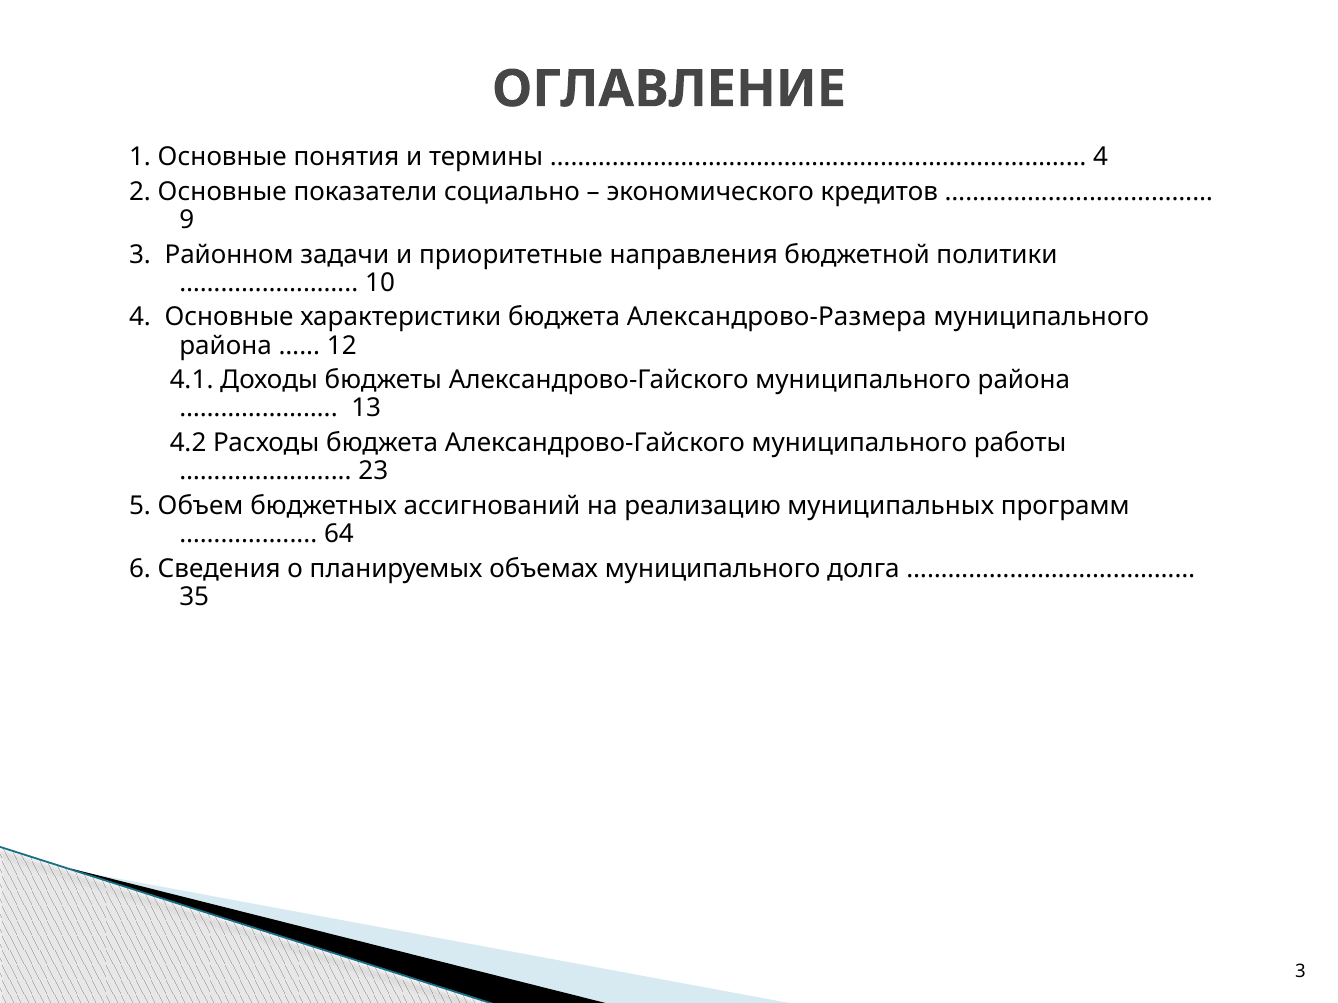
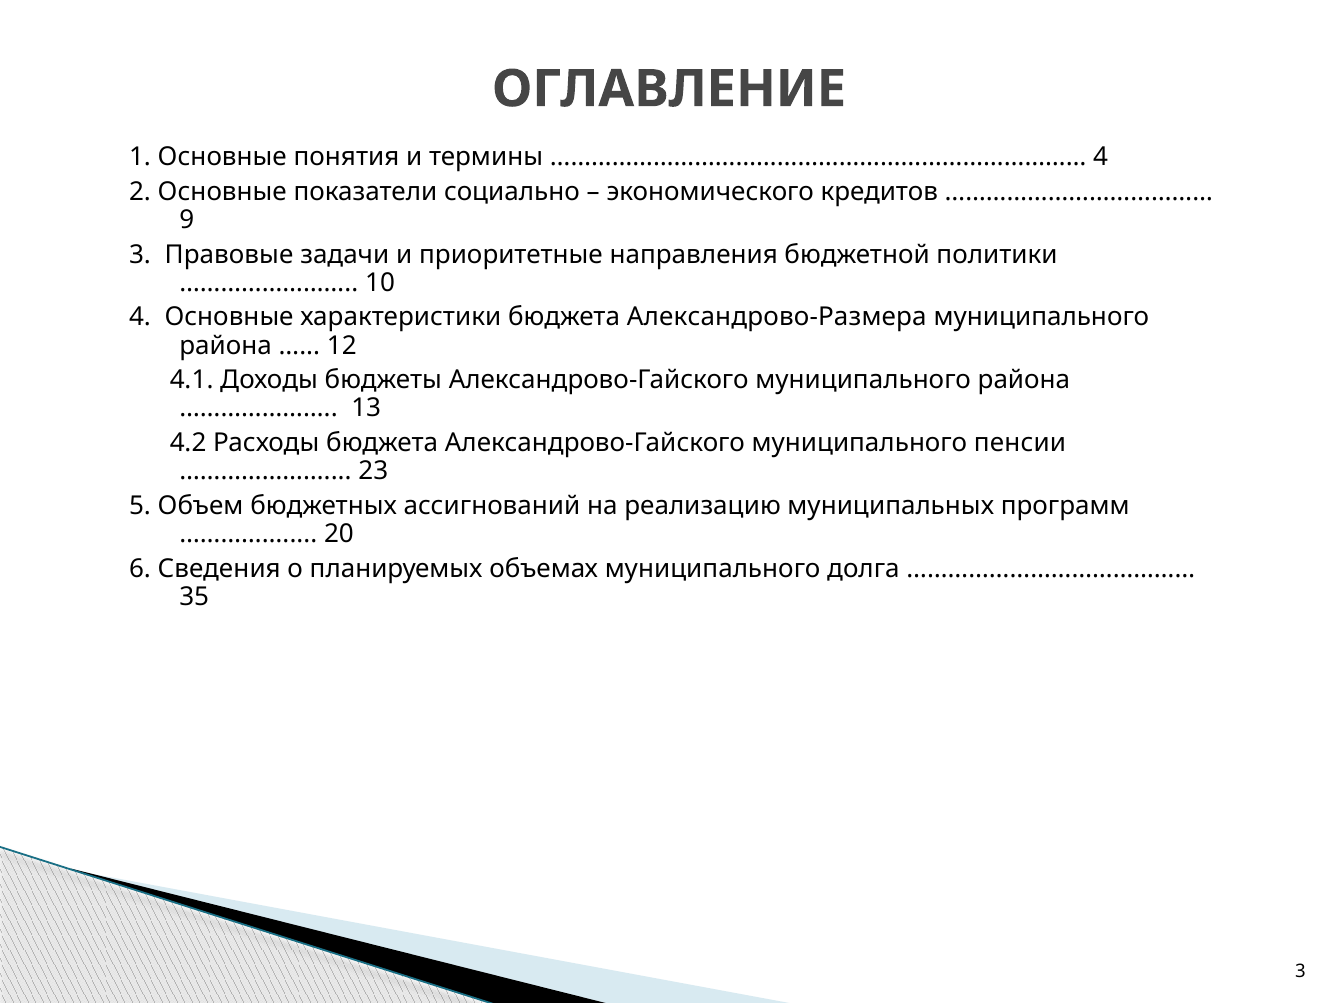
Районном: Районном -> Правовые (229, 255)
работы: работы -> пенсии (1020, 443)
64: 64 -> 20 (339, 534)
